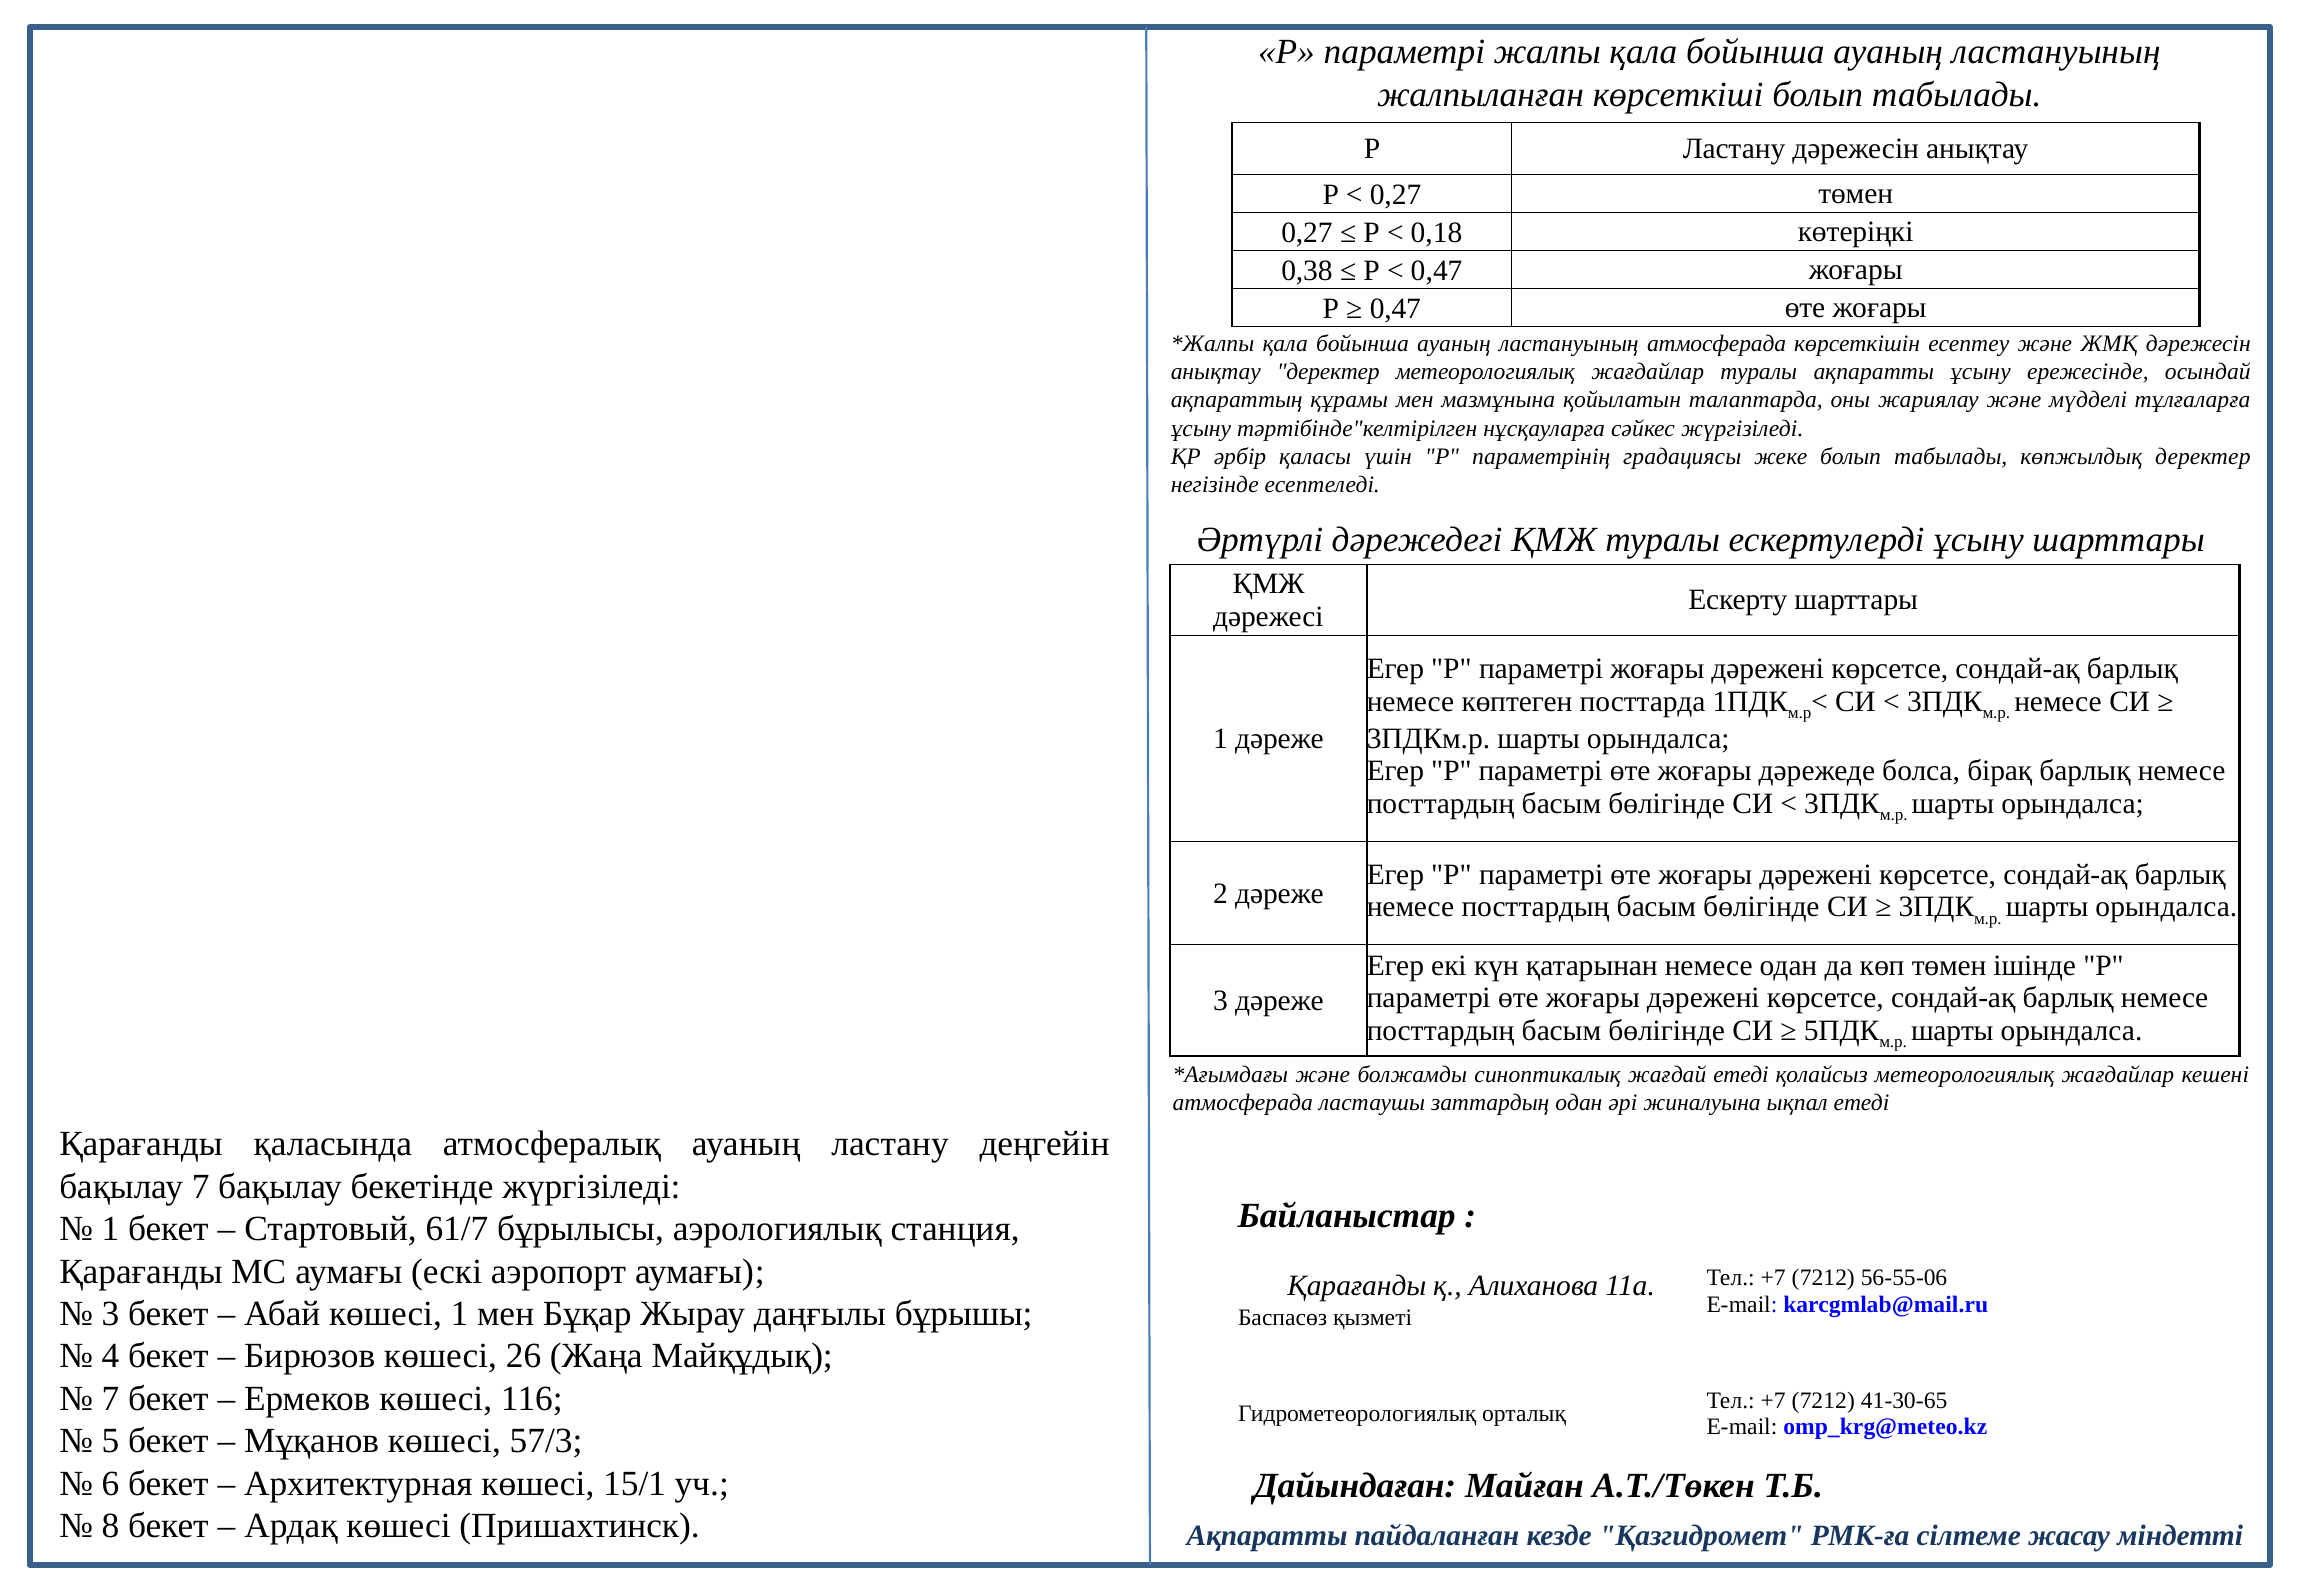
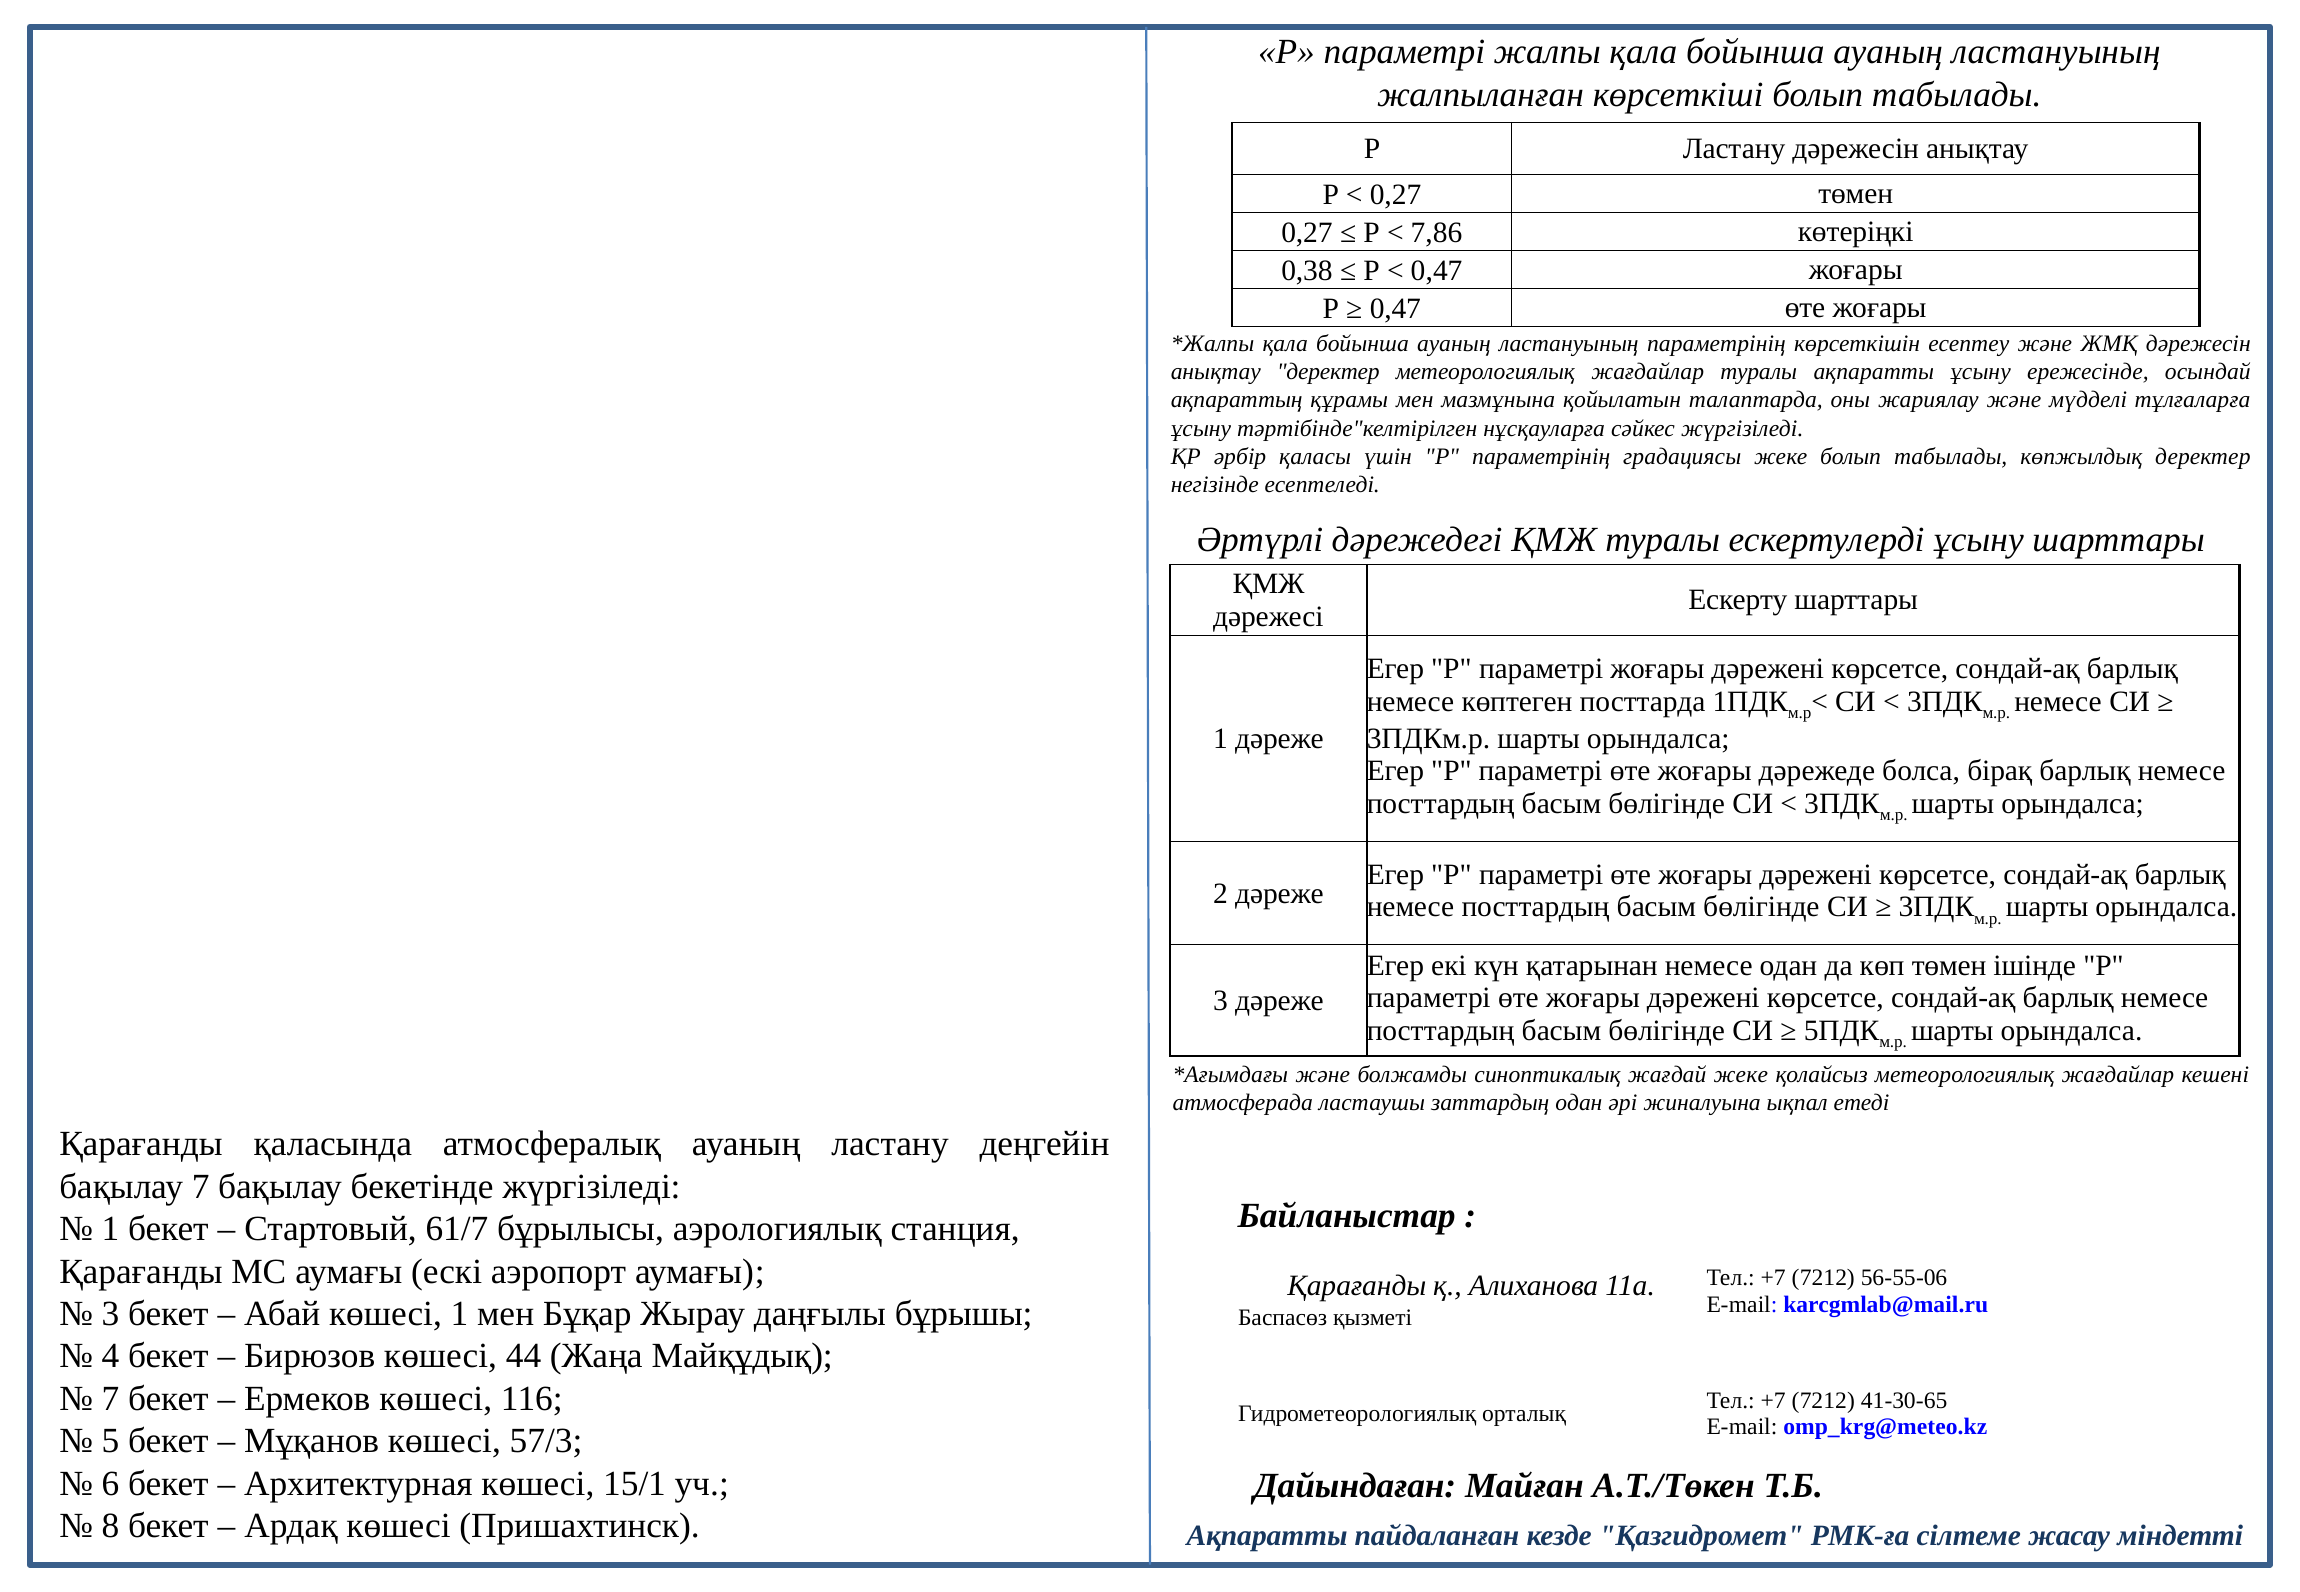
0,18: 0,18 -> 7,86 (1437, 233)
ластануының атмосферада: атмосферада -> параметрінің (1716, 344)
жағдай етеді: етеді -> жеке (1741, 1075)
26: 26 -> 44 (524, 1357)
